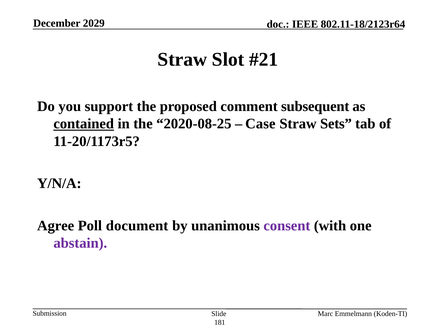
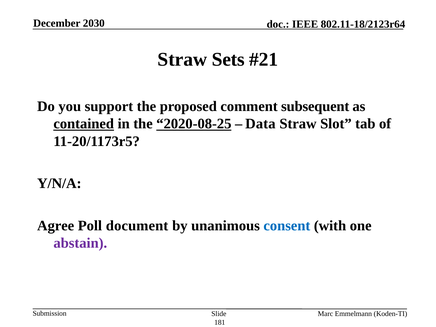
2029: 2029 -> 2030 (94, 23)
Slot: Slot -> Sets (228, 59)
2020-08-25 underline: none -> present (194, 124)
Case: Case -> Data (260, 124)
Sets: Sets -> Slot (336, 124)
consent colour: purple -> blue (287, 226)
